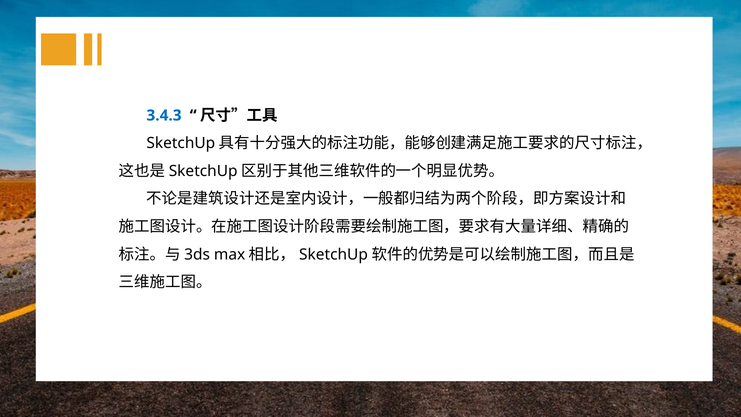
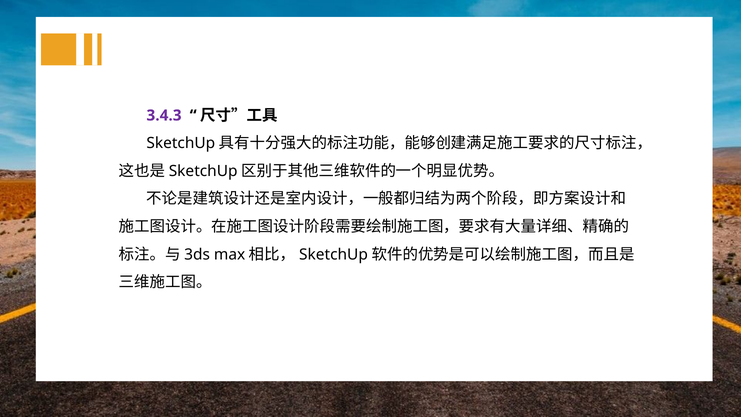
3.4.3 colour: blue -> purple (164, 115)
